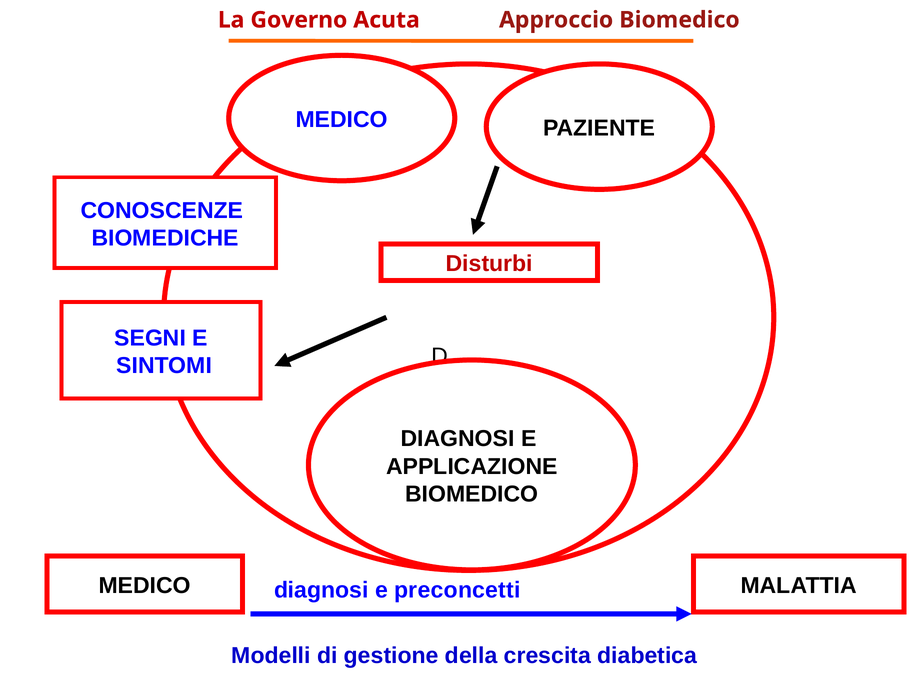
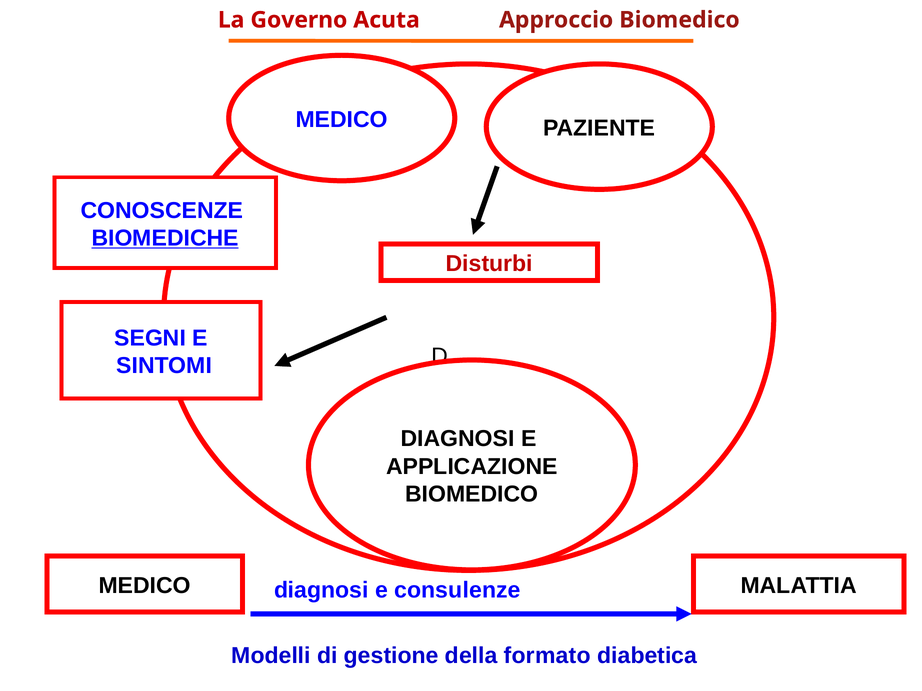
BIOMEDICHE underline: none -> present (165, 238)
preconcetti: preconcetti -> consulenze (457, 591)
crescita: crescita -> formato (547, 656)
